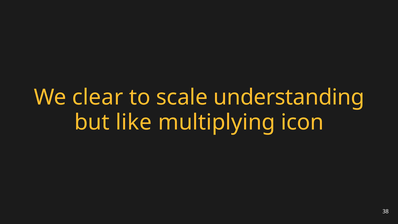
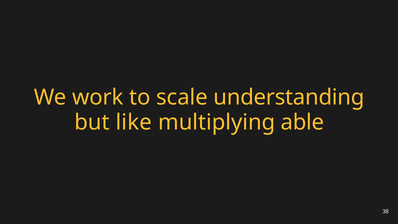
clear: clear -> work (98, 97)
icon: icon -> able (302, 122)
